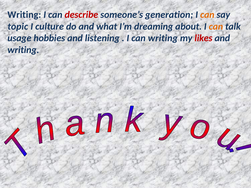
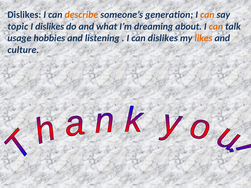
Writing: Writing -> Dislikes (24, 15)
describe colour: red -> orange (81, 15)
I culture: culture -> dislikes (50, 26)
can writing: writing -> dislikes (163, 38)
likes colour: red -> orange (203, 38)
writing: writing -> culture (23, 50)
